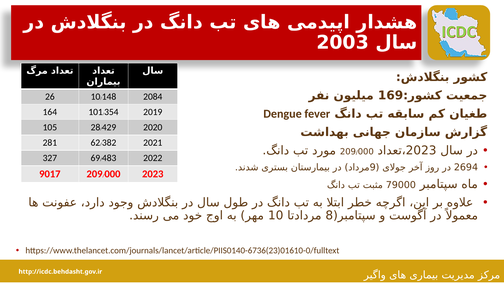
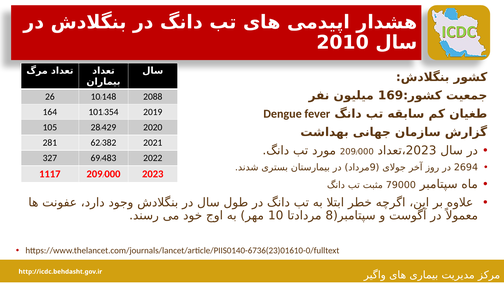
2003: 2003 -> 2010 (343, 43)
2084: 2084 -> 2088 (153, 96)
9017: 9017 -> 1117 (50, 174)
